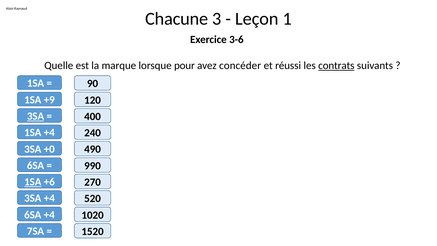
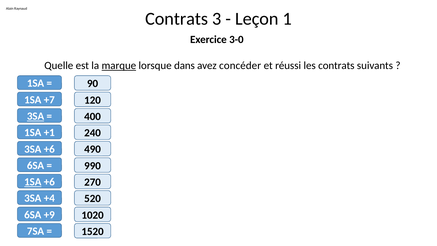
Chacune: Chacune -> Contrats (177, 19)
3-6: 3-6 -> 3-0 (236, 39)
marque underline: none -> present (119, 66)
pour: pour -> dans (184, 66)
contrats underline: present -> none (336, 66)
+9: +9 -> +7 (49, 100)
1SA +4: +4 -> +1 (49, 133)
3SA +0: +0 -> +6 (49, 149)
6SA +4: +4 -> +9 (49, 215)
